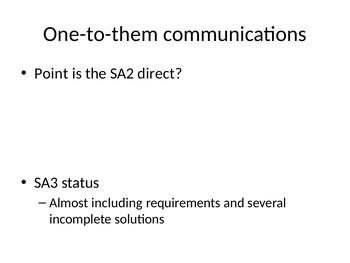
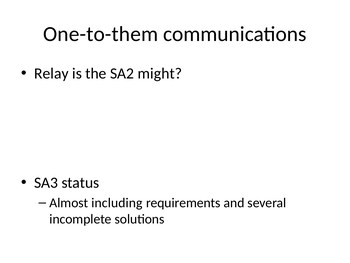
Point: Point -> Relay (51, 73)
direct: direct -> might (160, 73)
